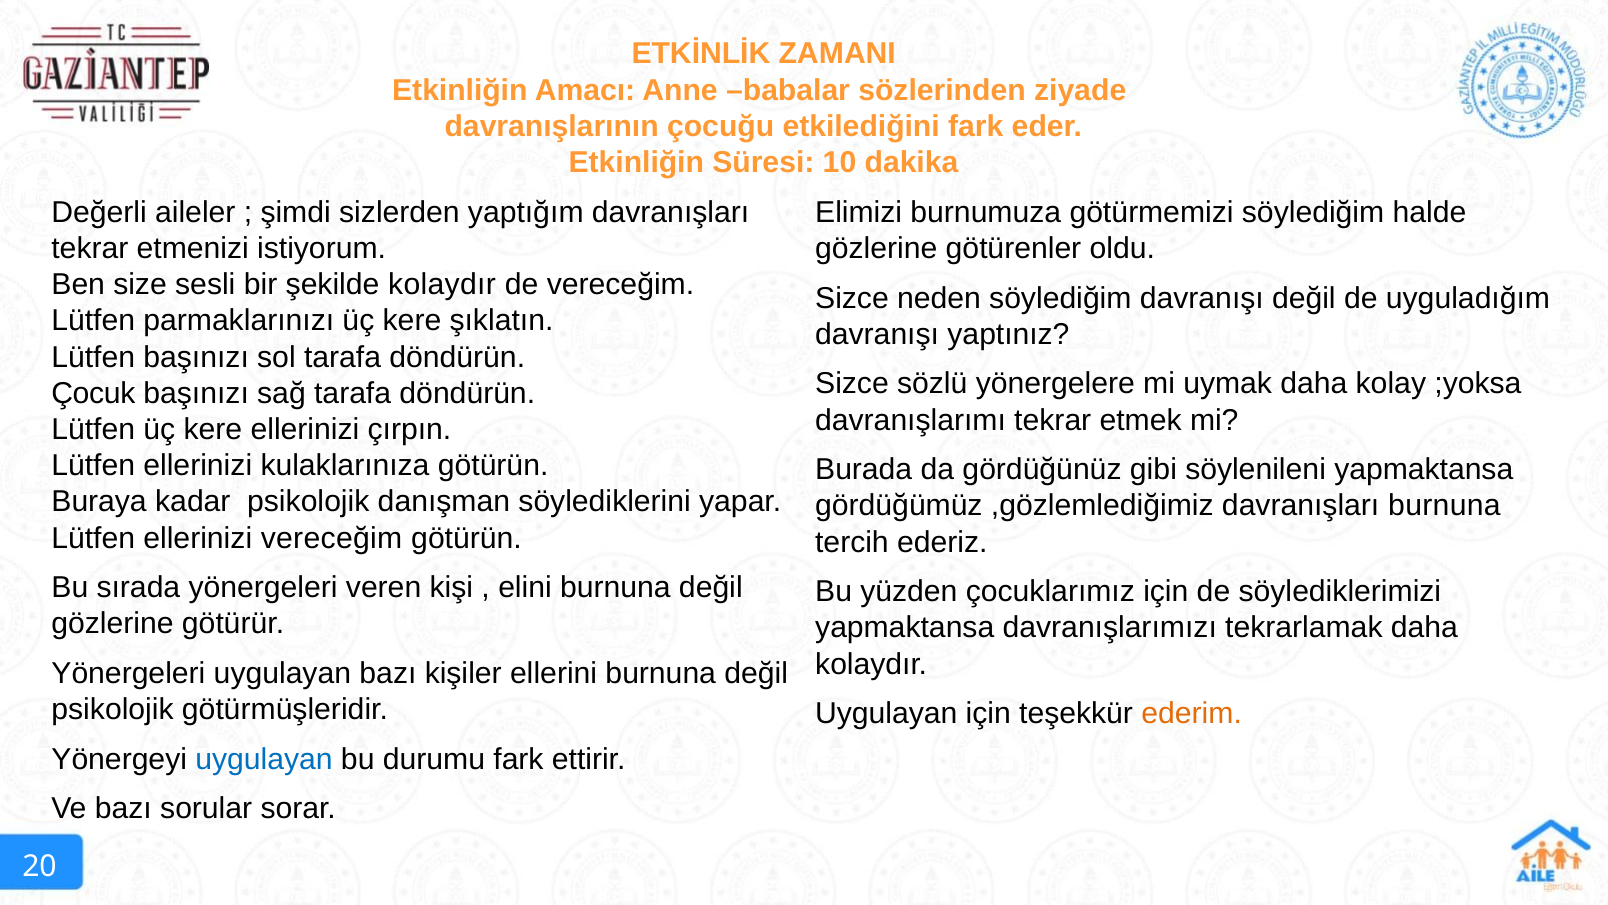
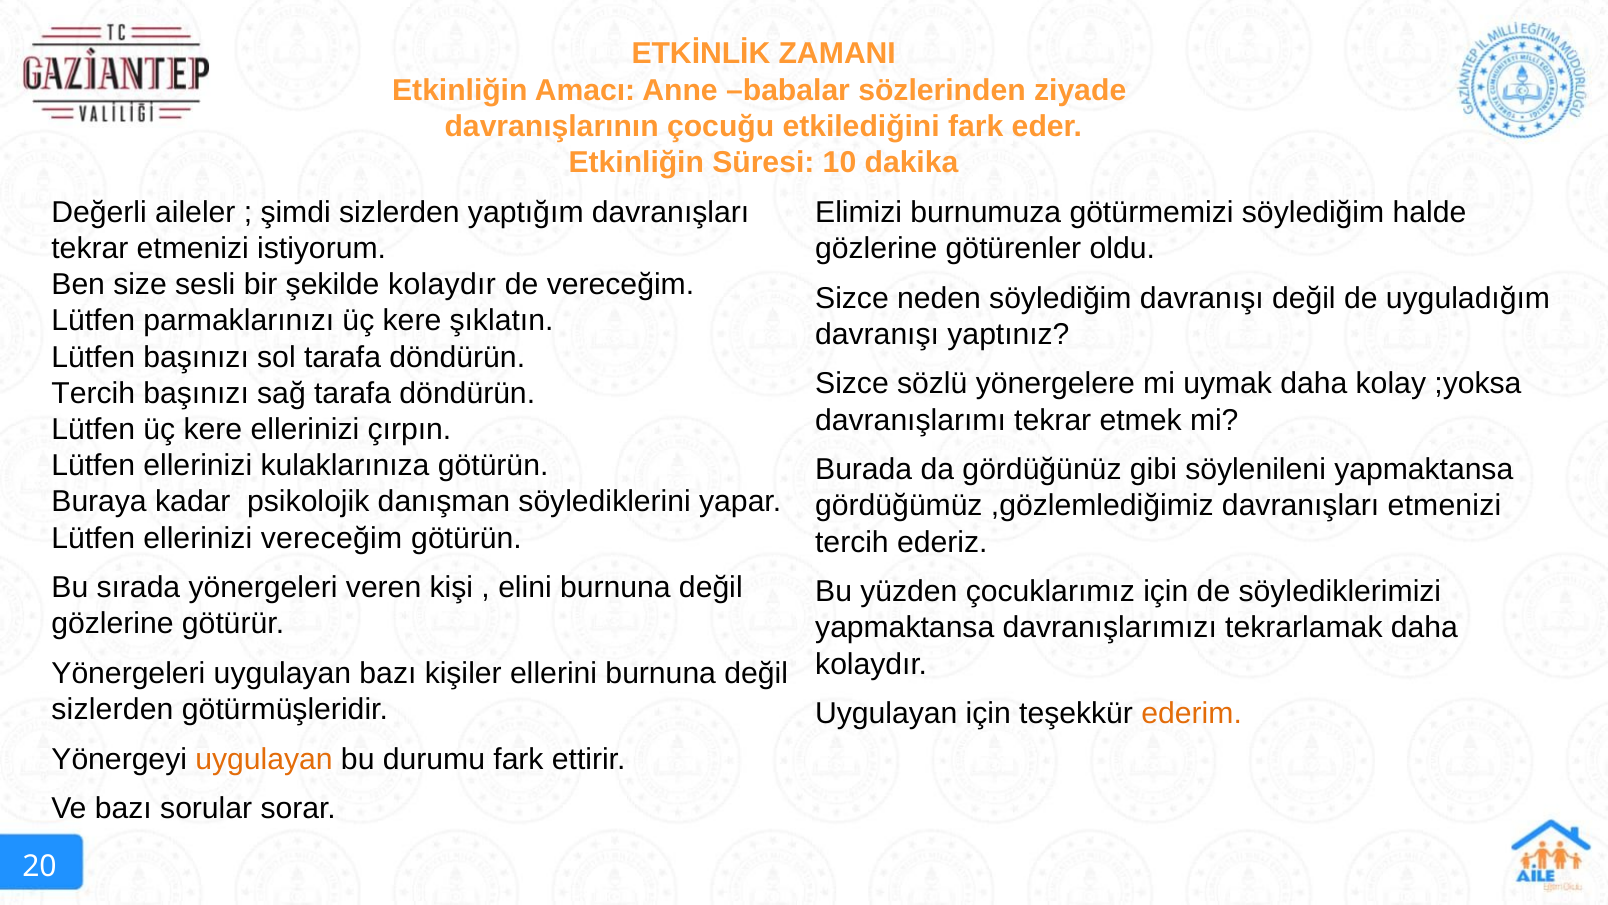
Çocuk: Çocuk -> Tercih (93, 393)
davranışları burnuna: burnuna -> etmenizi (1444, 506)
psikolojik: psikolojik -> sizlerden (112, 709)
uygulayan colour: blue -> orange (264, 759)
